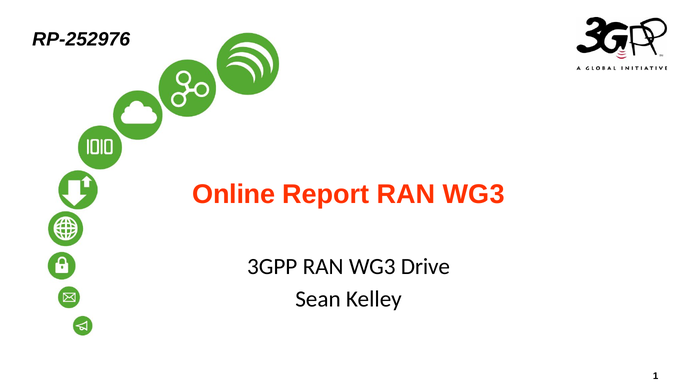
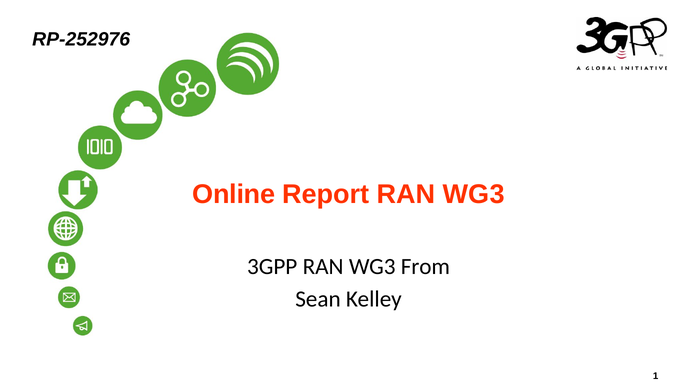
Drive: Drive -> From (425, 267)
